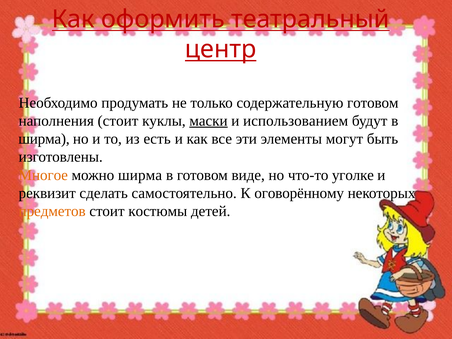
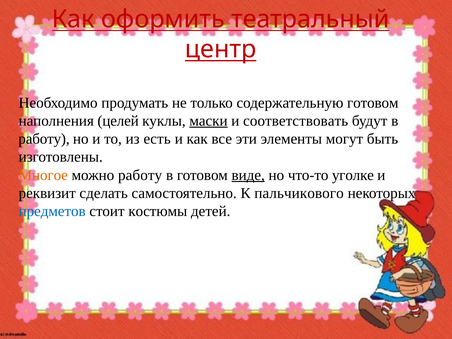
наполнения стоит: стоит -> целей (118, 121)
использованием: использованием -> соответствовать (296, 121)
ширма: ширма -> работу (44, 139)
можно ширма: ширма -> работу (140, 175)
виде underline: none -> present (248, 175)
оговорённому: оговорённому -> пальчикового (299, 193)
предметов colour: orange -> blue (52, 211)
